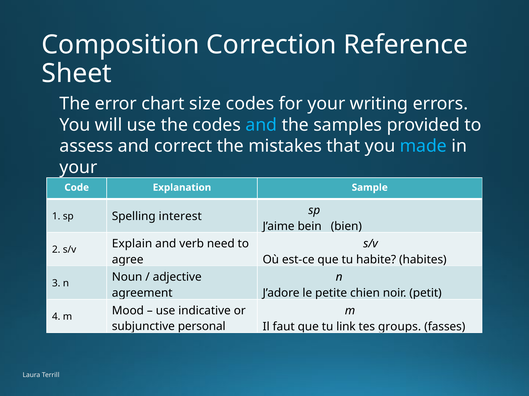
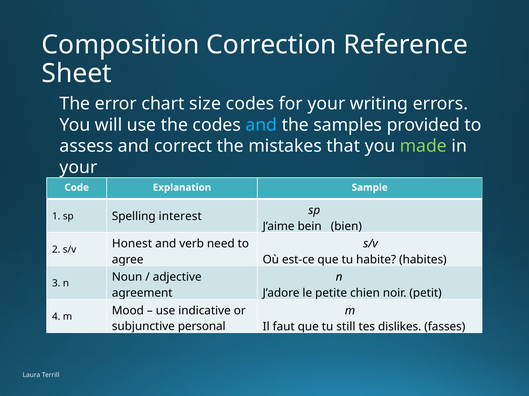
made colour: light blue -> light green (423, 146)
Explain: Explain -> Honest (132, 244)
link: link -> still (346, 327)
groups: groups -> dislikes (400, 327)
